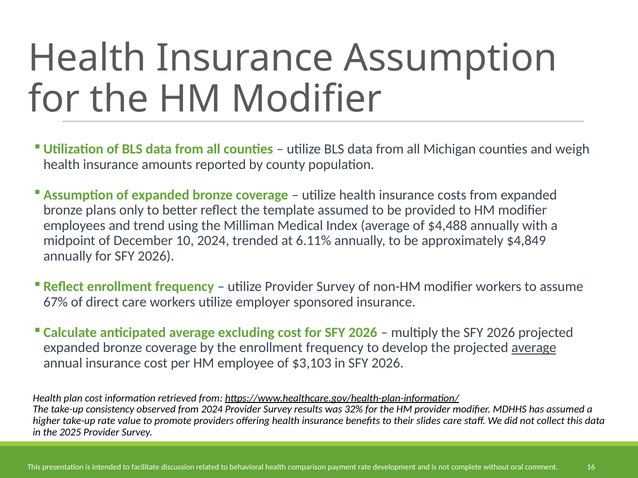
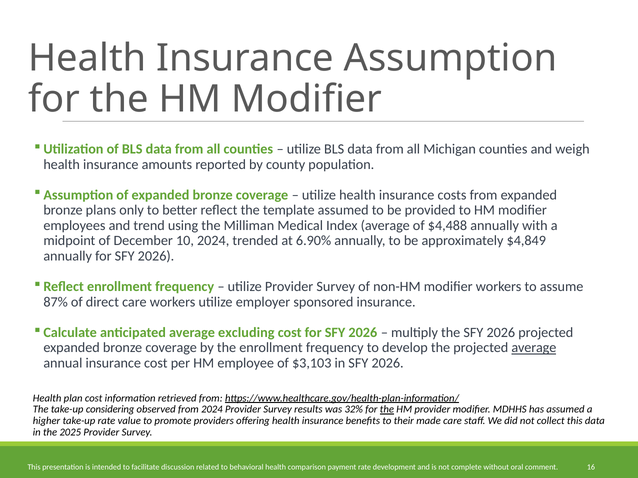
6.11%: 6.11% -> 6.90% (314, 241)
67%: 67% -> 87% (56, 302)
consistency: consistency -> considering (110, 410)
the underline: none -> present (387, 410)
slides: slides -> made (429, 421)
